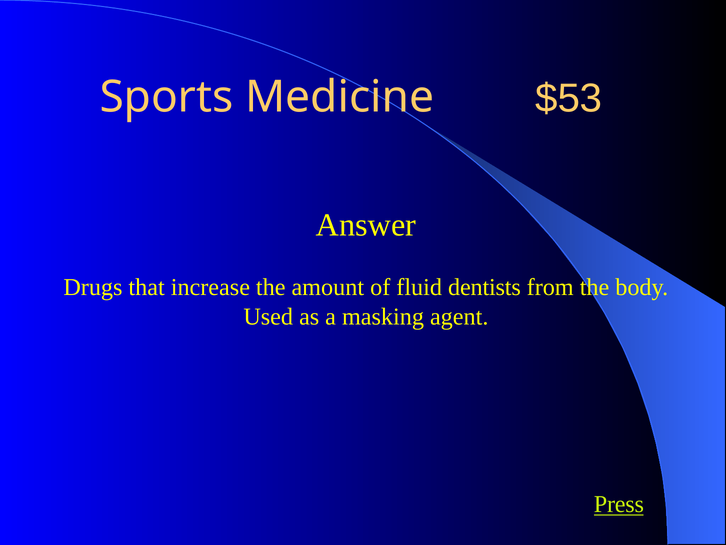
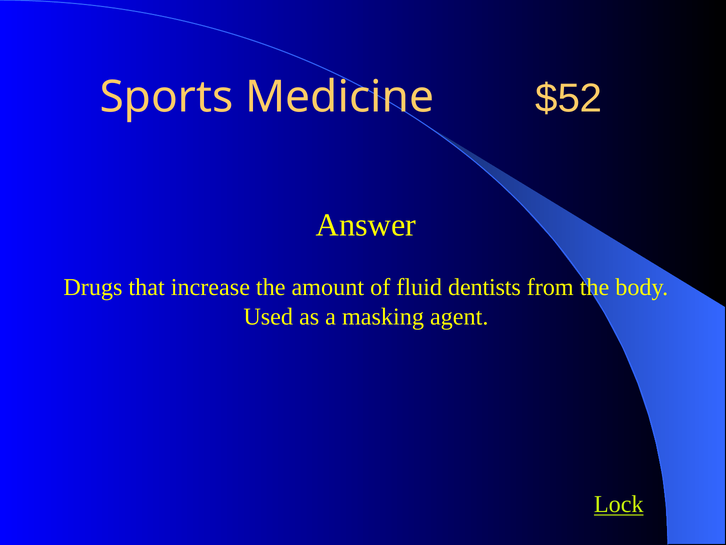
$53: $53 -> $52 (569, 98)
Press: Press -> Lock (619, 504)
